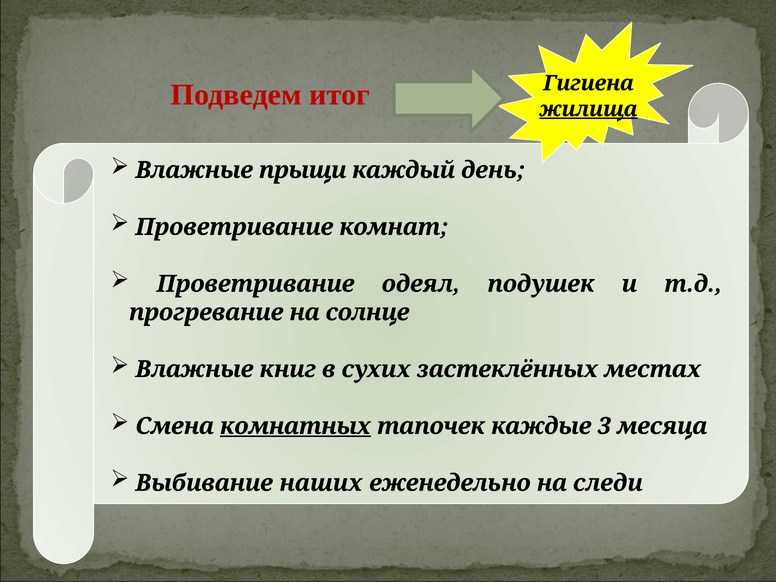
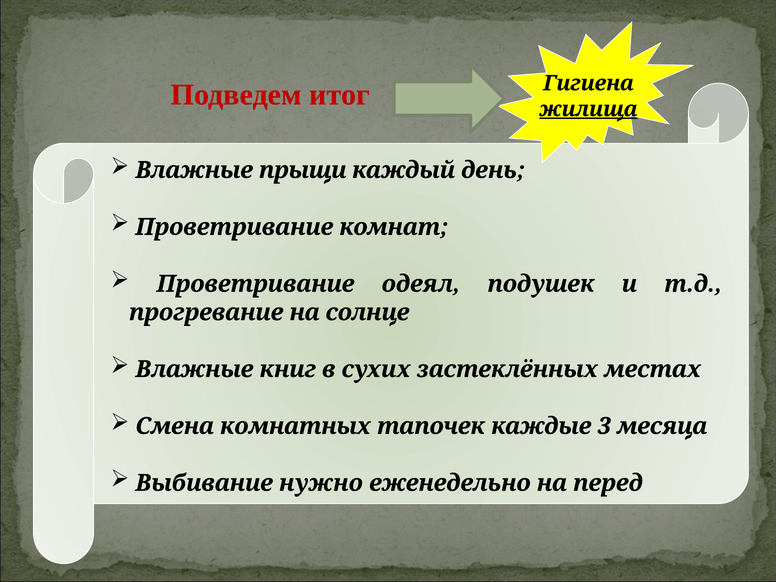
комнатных underline: present -> none (295, 426)
наших: наших -> нужно (321, 483)
следи: следи -> перед (608, 483)
